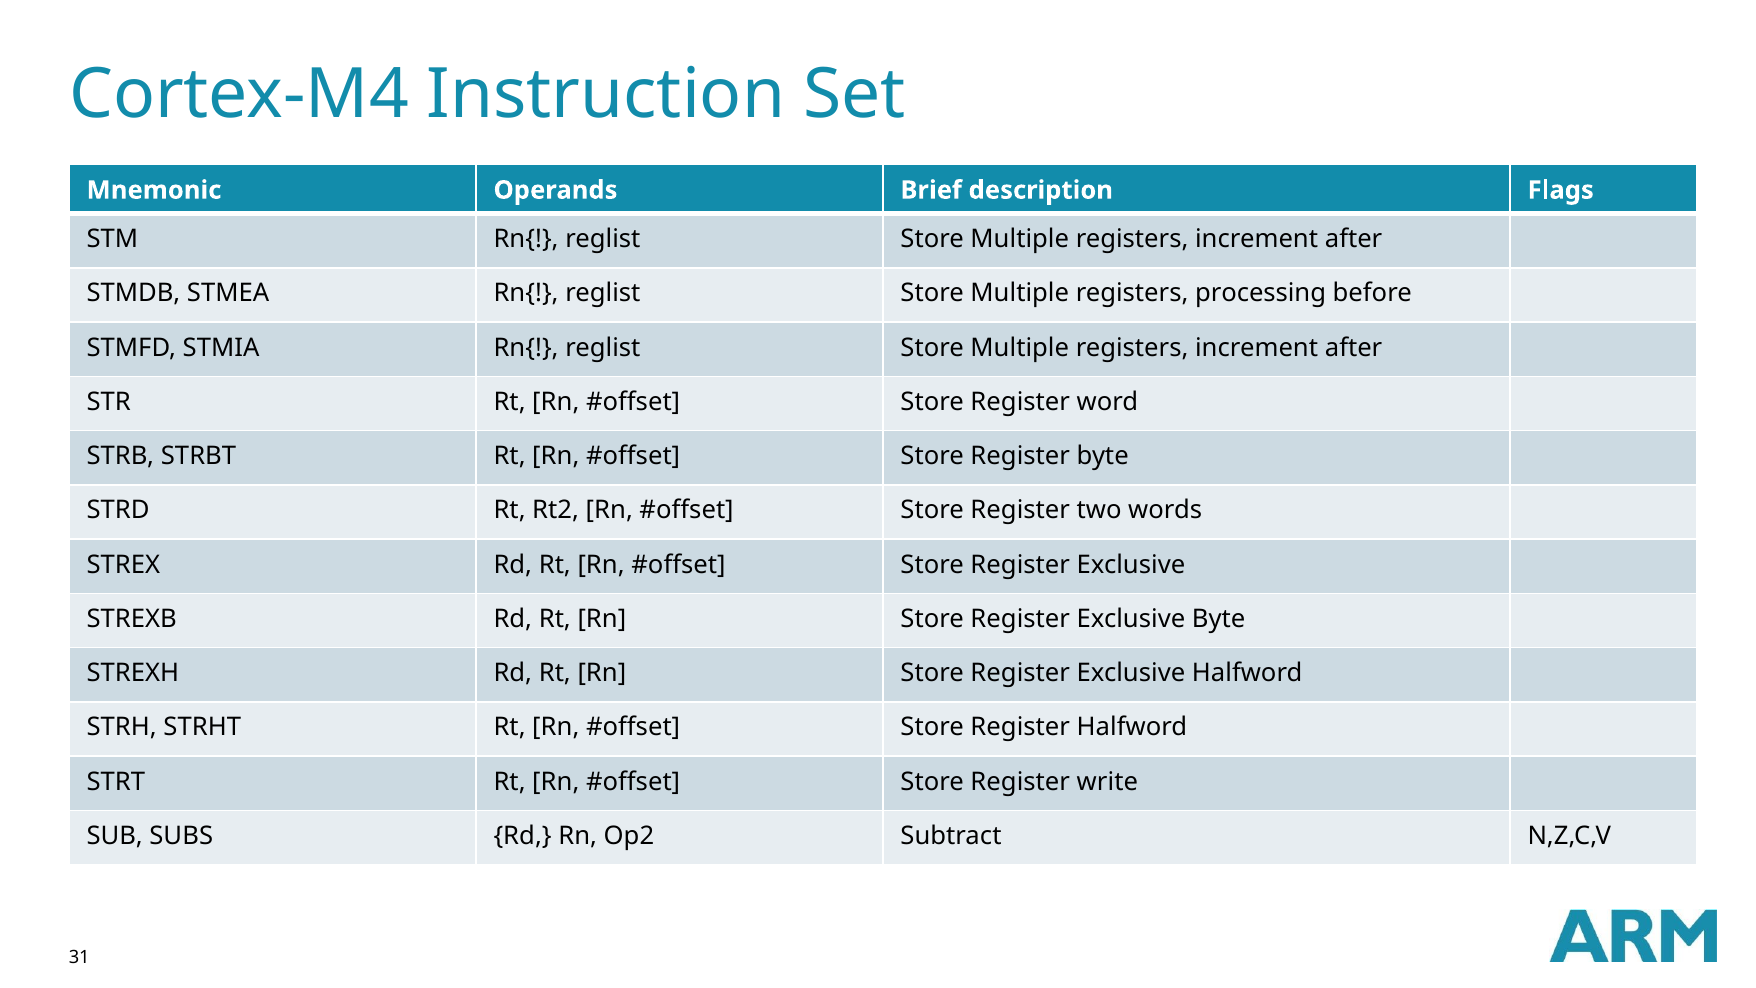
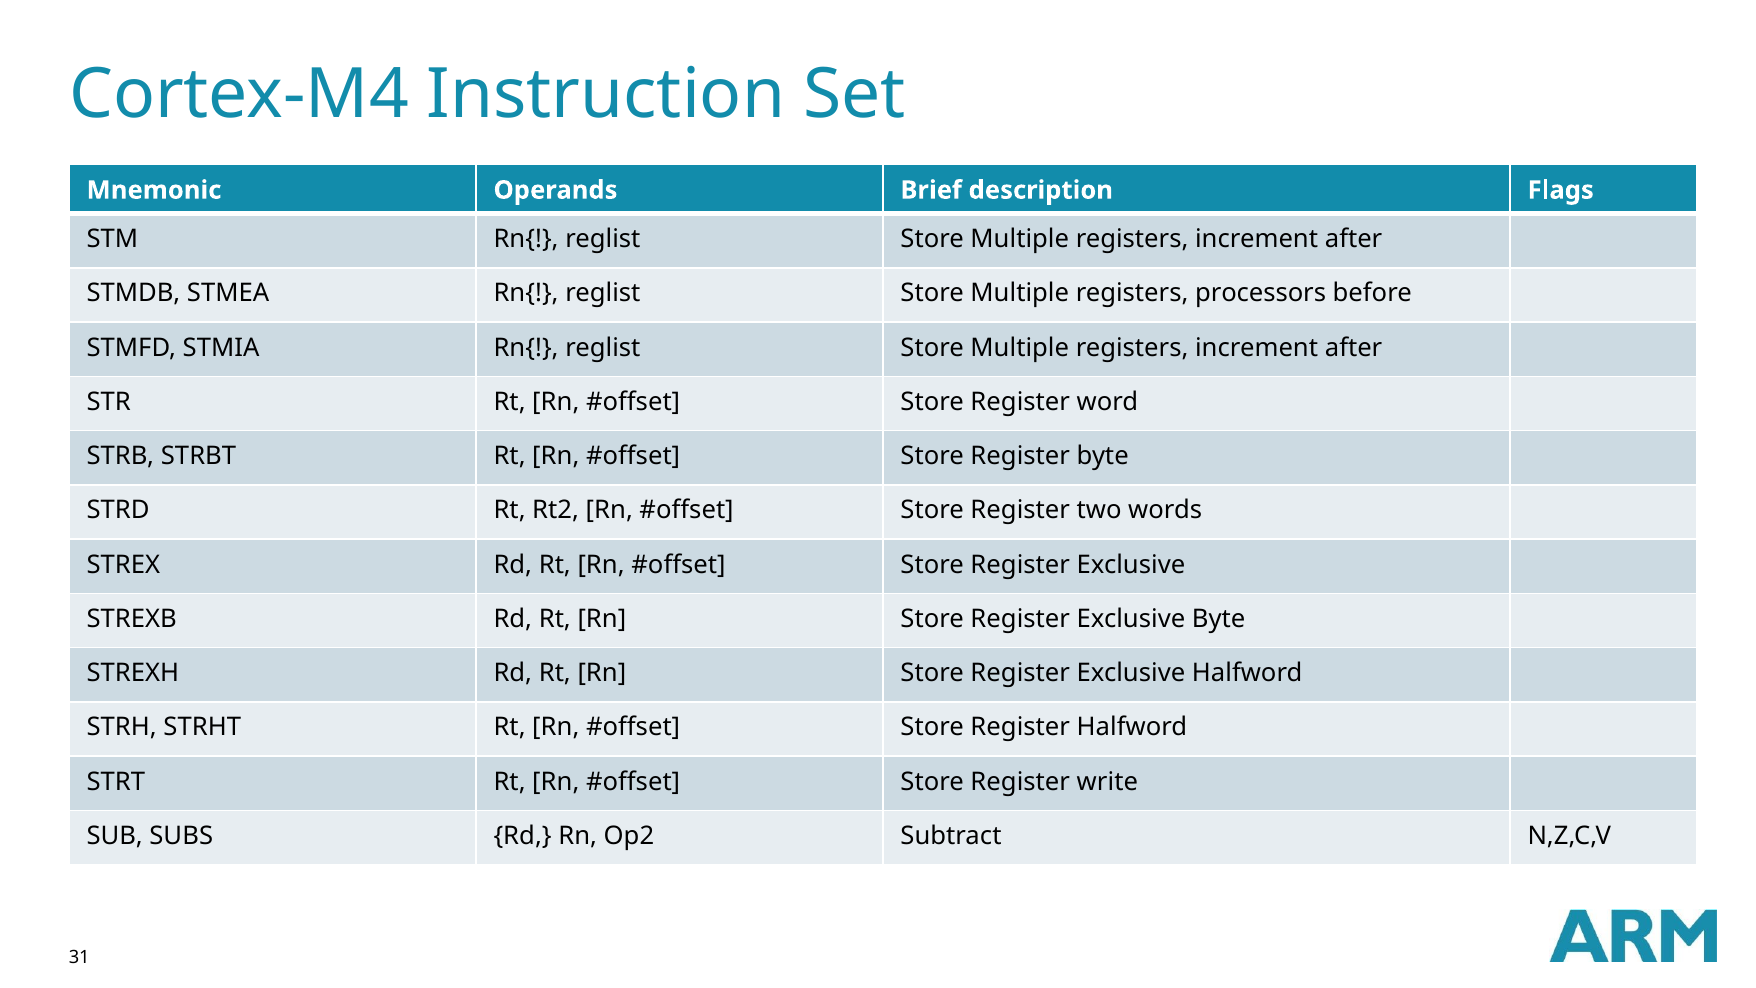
processing: processing -> processors (1261, 293)
